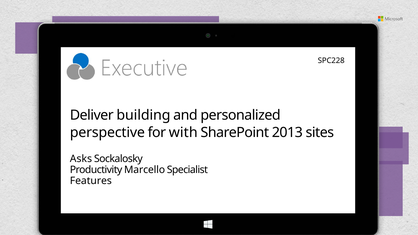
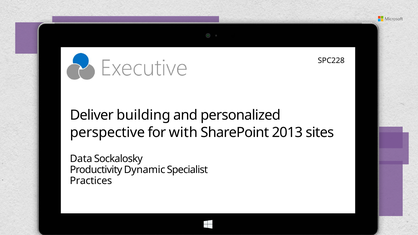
Asks: Asks -> Data (81, 159)
Marcello: Marcello -> Dynamic (145, 170)
Features: Features -> Practices (91, 181)
